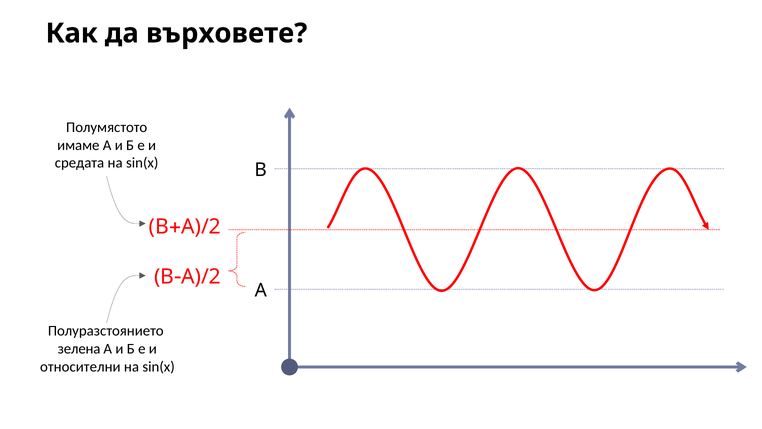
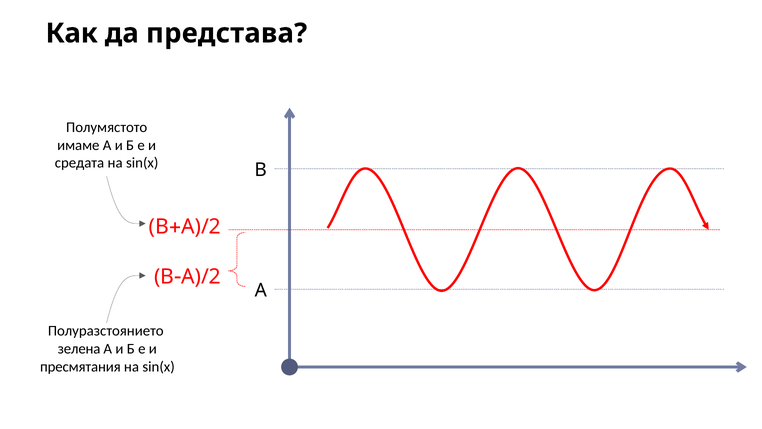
върховете: върховете -> представа (227, 33)
относителни: относителни -> пресмятания (80, 366)
